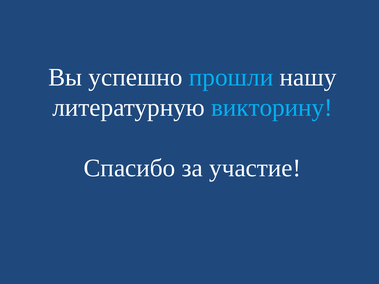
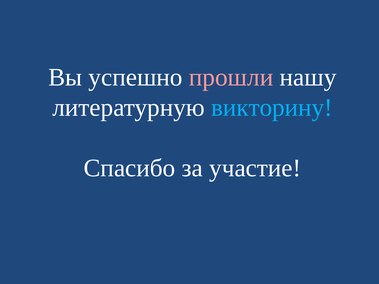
прошли colour: light blue -> pink (231, 77)
